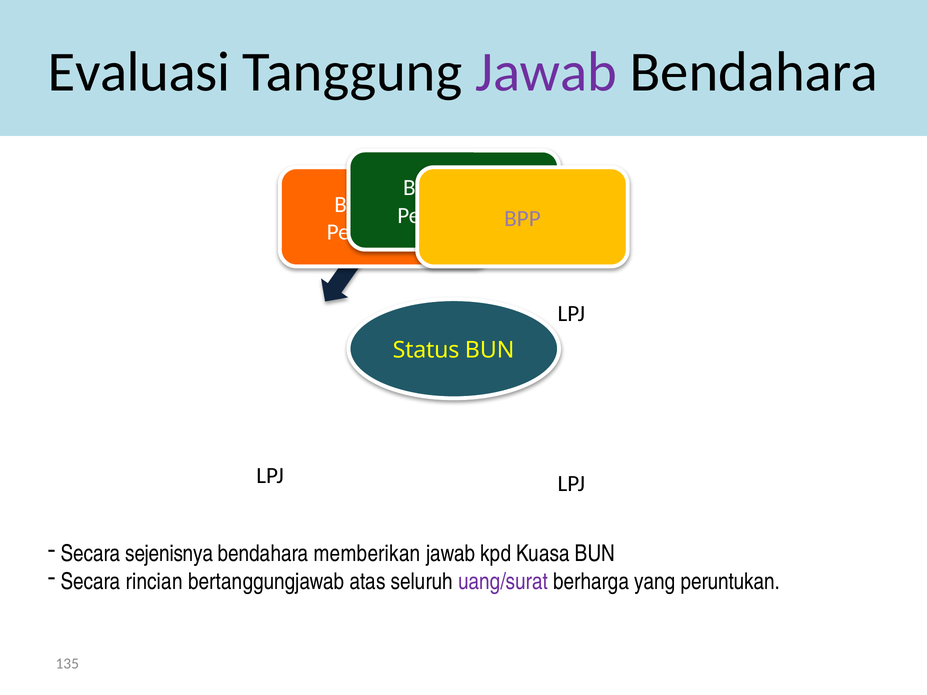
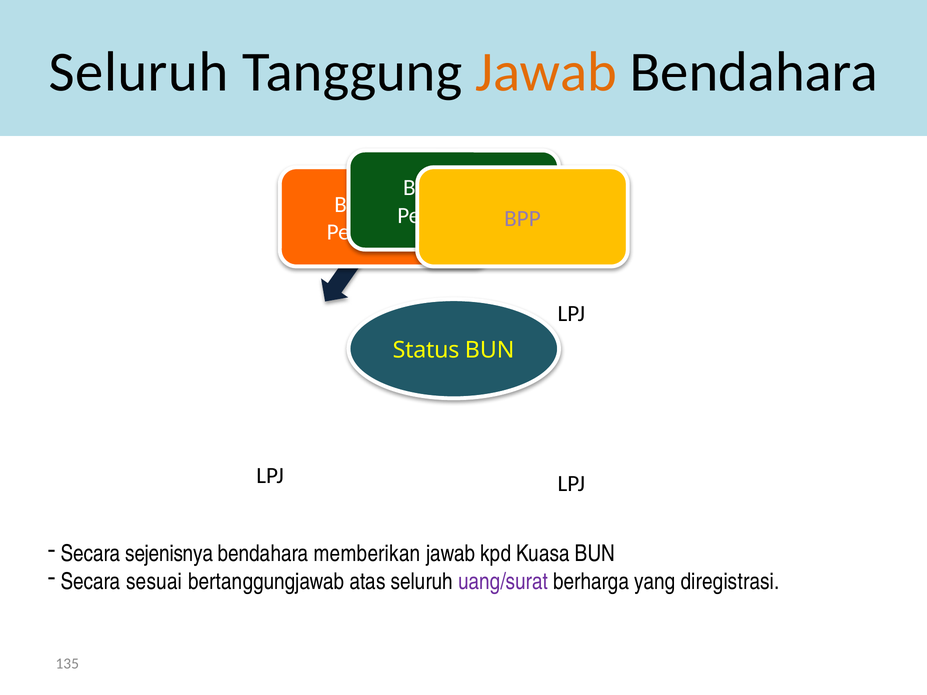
Evaluasi: Evaluasi -> Seluruh (139, 72)
Jawab colour: purple -> orange (546, 72)
rincian: rincian -> sesuai (154, 582)
peruntukan: peruntukan -> diregistrasi (730, 582)
